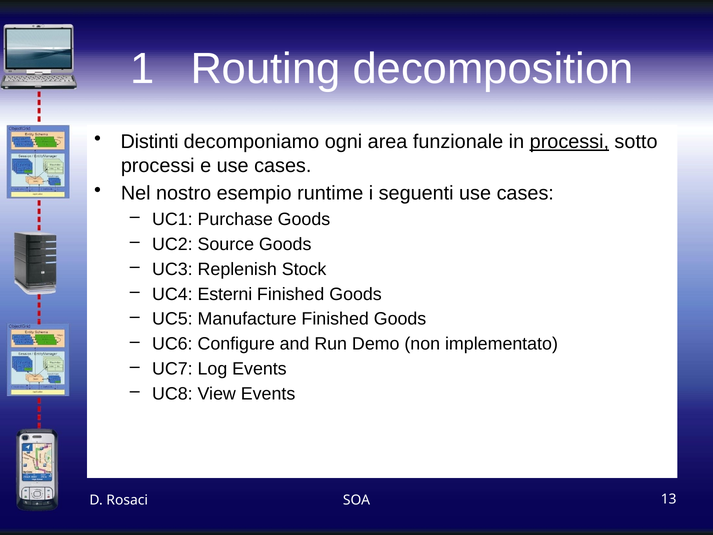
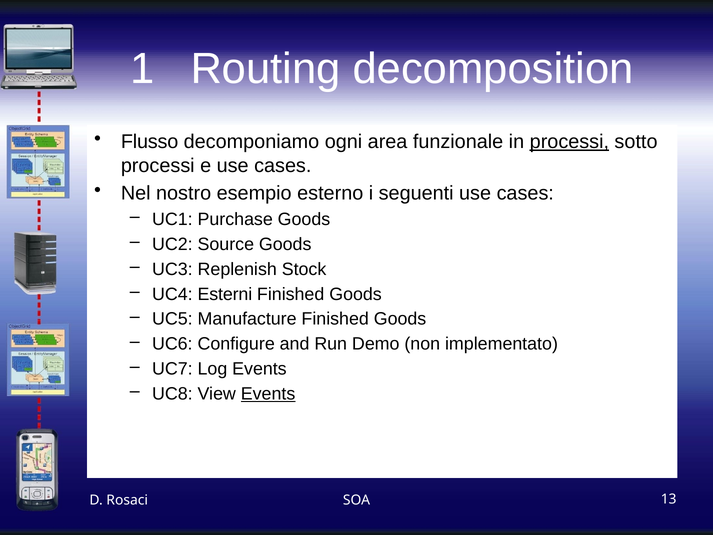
Distinti: Distinti -> Flusso (150, 142)
runtime: runtime -> esterno (330, 193)
Events underline: none -> present (268, 394)
